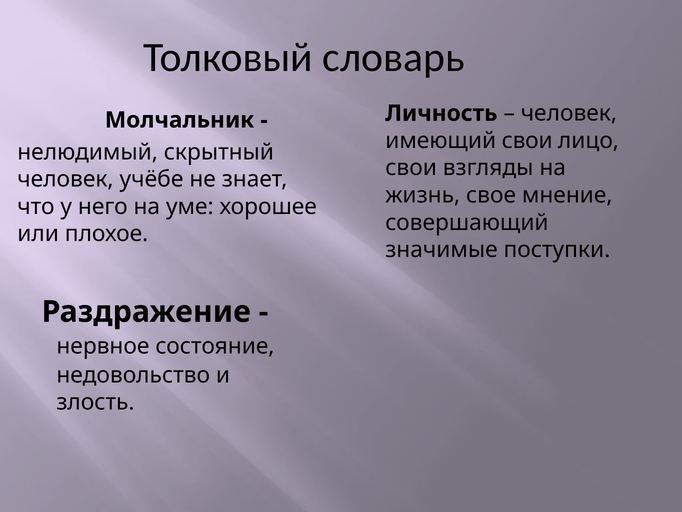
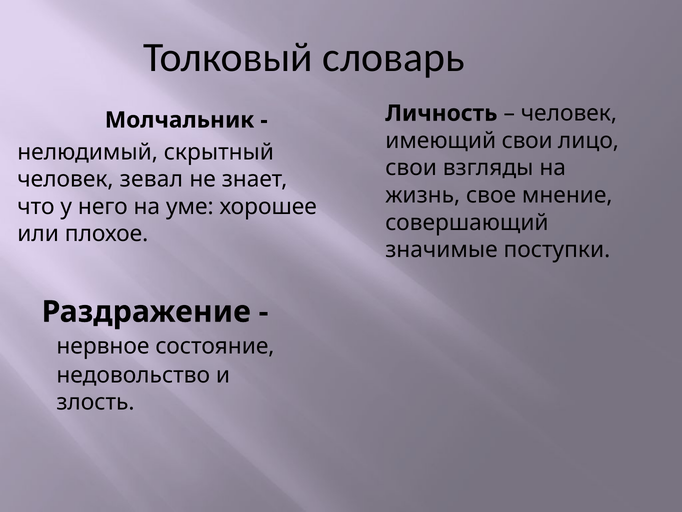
учёбе: учёбе -> зевал (151, 179)
